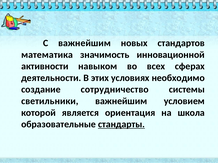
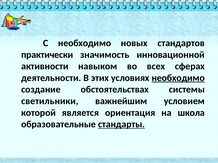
С важнейшим: важнейшим -> необходимо (85, 43)
математика: математика -> практически (47, 55)
необходимо underline: none -> present (178, 78)
сотрудничество: сотрудничество -> обстоятельствах (115, 90)
